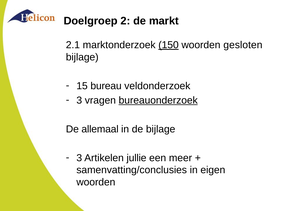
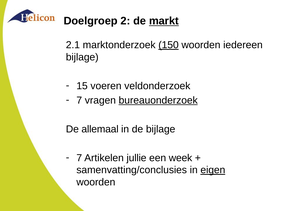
markt underline: none -> present (164, 21)
gesloten: gesloten -> iedereen (243, 45)
bureau: bureau -> voeren (106, 86)
3: 3 -> 7 (79, 100)
3: 3 -> 7 (79, 158)
meer: meer -> week (181, 158)
eigen underline: none -> present (213, 170)
